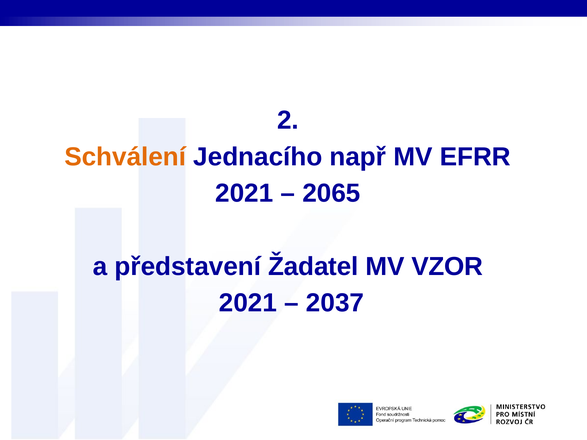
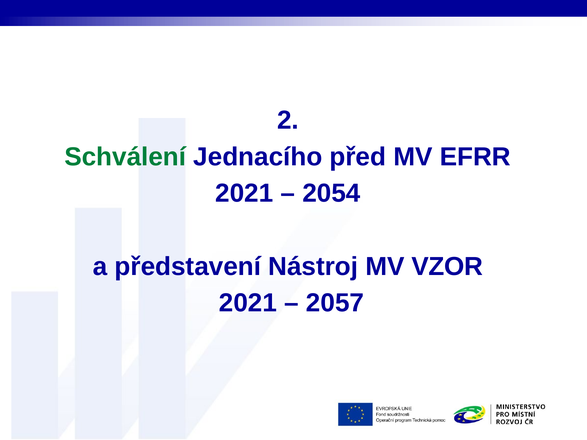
Schválení colour: orange -> green (125, 157)
např: např -> před (358, 157)
2065: 2065 -> 2054 (331, 193)
Žadatel: Žadatel -> Nástroj (313, 267)
2037: 2037 -> 2057 (335, 303)
